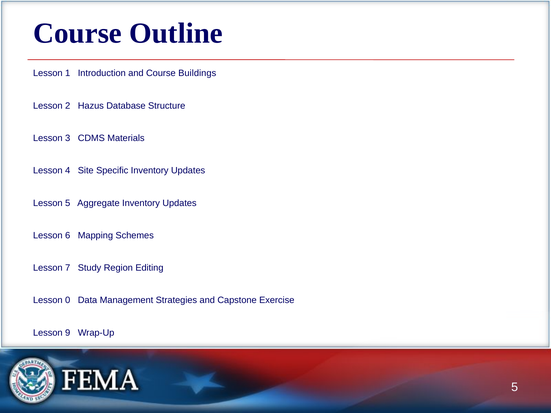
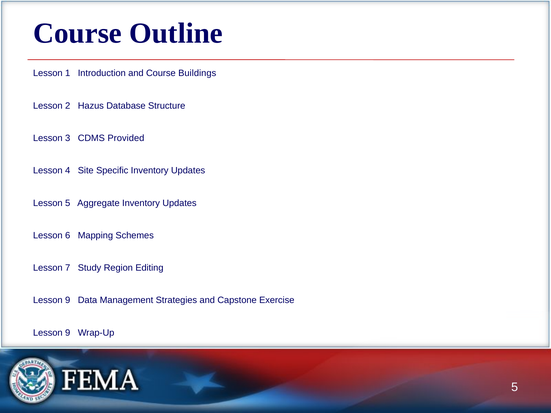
Materials: Materials -> Provided (126, 138)
0: 0 -> 9 (68, 300)
